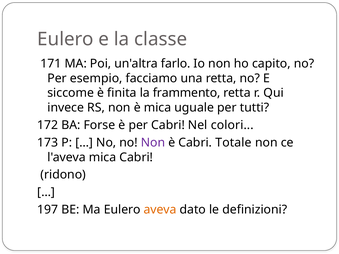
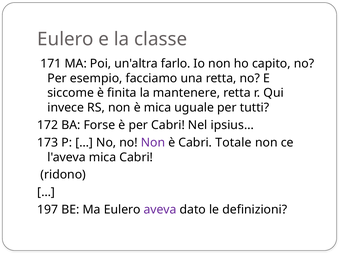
frammento: frammento -> mantenere (187, 93)
colori: colori -> ipsius (232, 125)
aveva colour: orange -> purple (160, 210)
